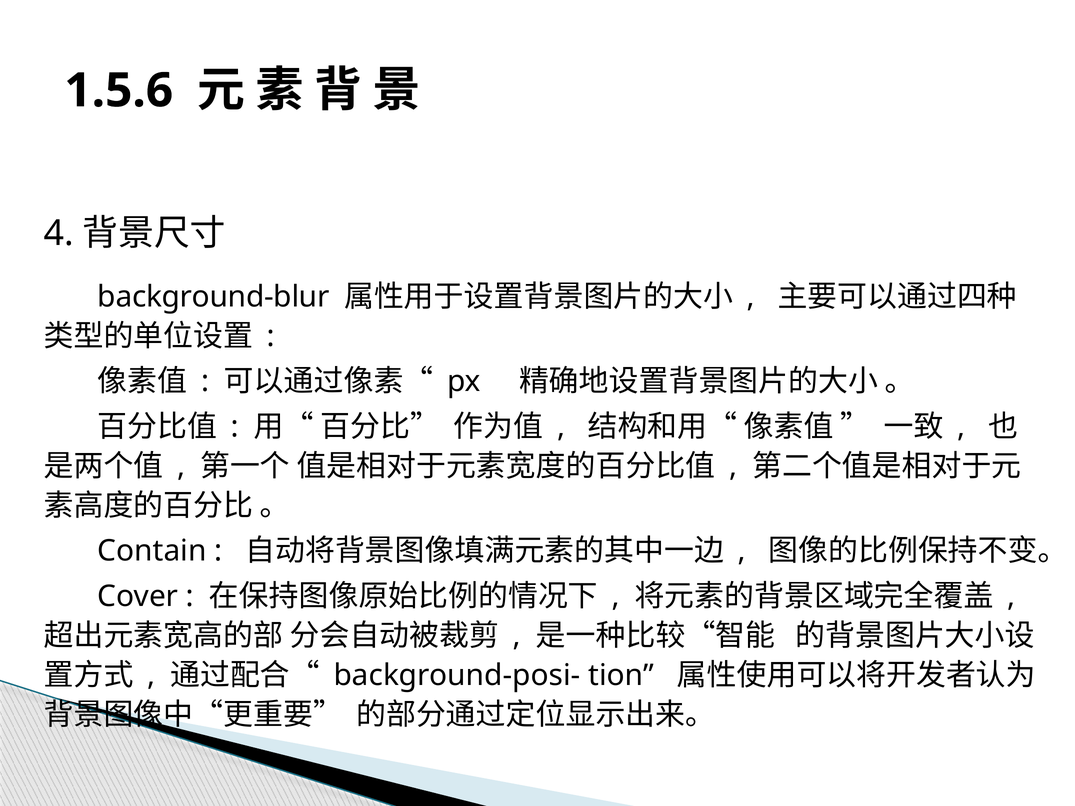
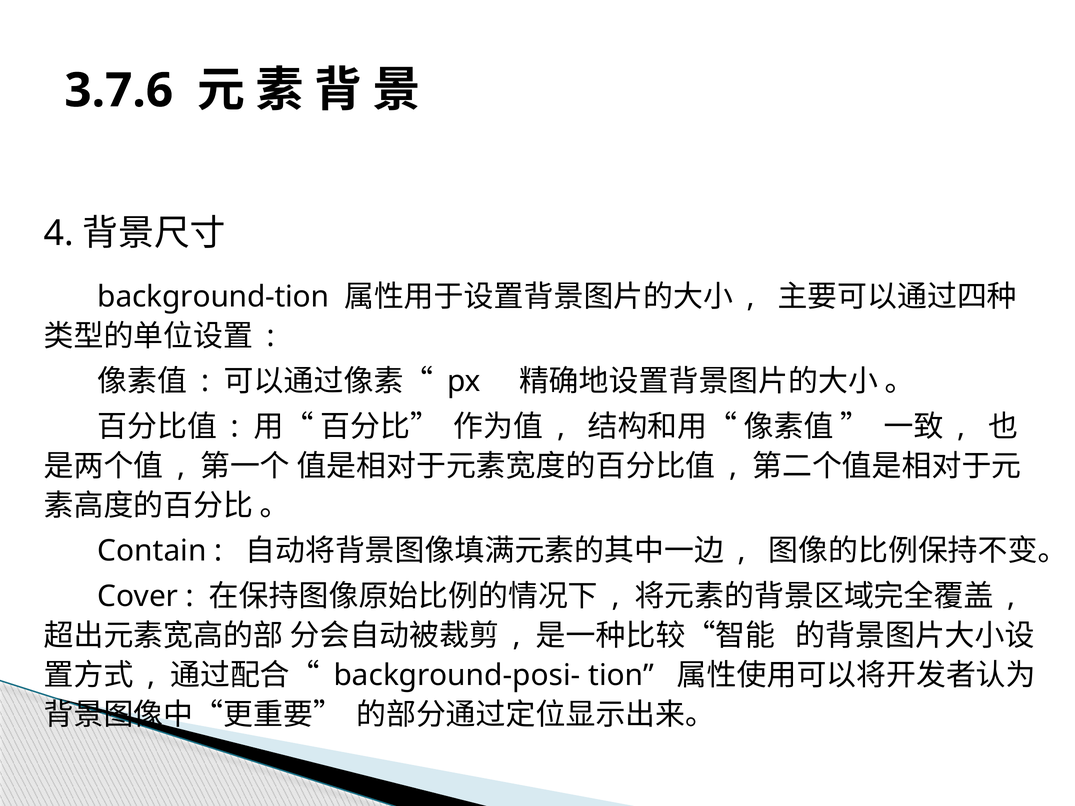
1.5.6: 1.5.6 -> 3.7.6 (119, 91)
background-blur: background-blur -> background-tion (213, 297)
